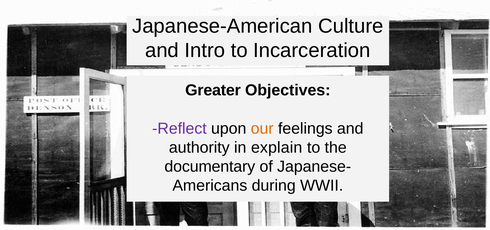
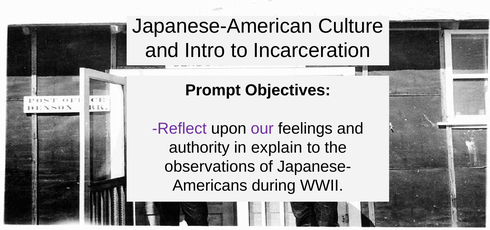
Greater: Greater -> Prompt (213, 90)
our colour: orange -> purple (262, 128)
documentary: documentary -> observations (210, 166)
